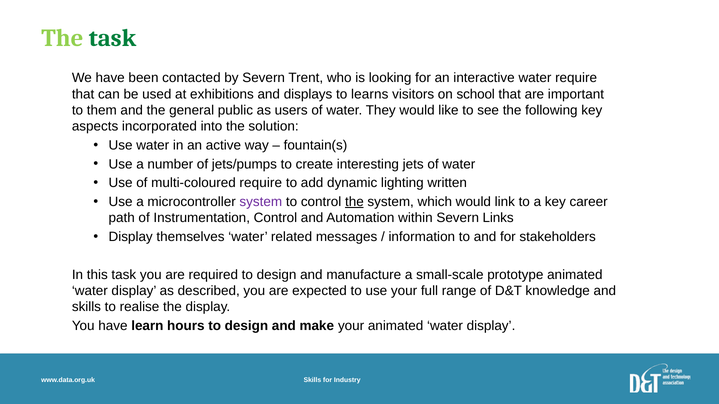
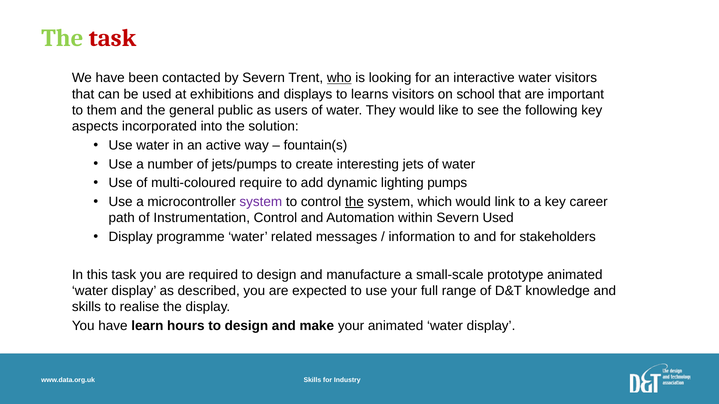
task colour: green -> red (113, 38)
who underline: none -> present (339, 78)
water require: require -> visitors (576, 78)
written: written -> pumps (447, 183)
Severn Links: Links -> Used (498, 218)
themselves: themselves -> programme (191, 237)
